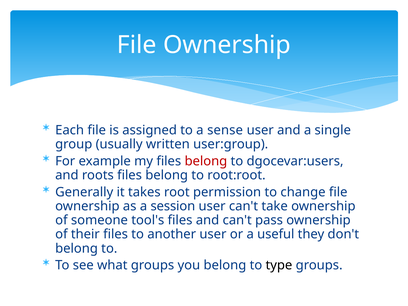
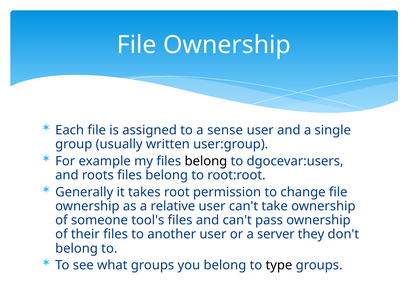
belong colour: red -> black (206, 161)
session: session -> relative (173, 206)
useful: useful -> server (276, 234)
